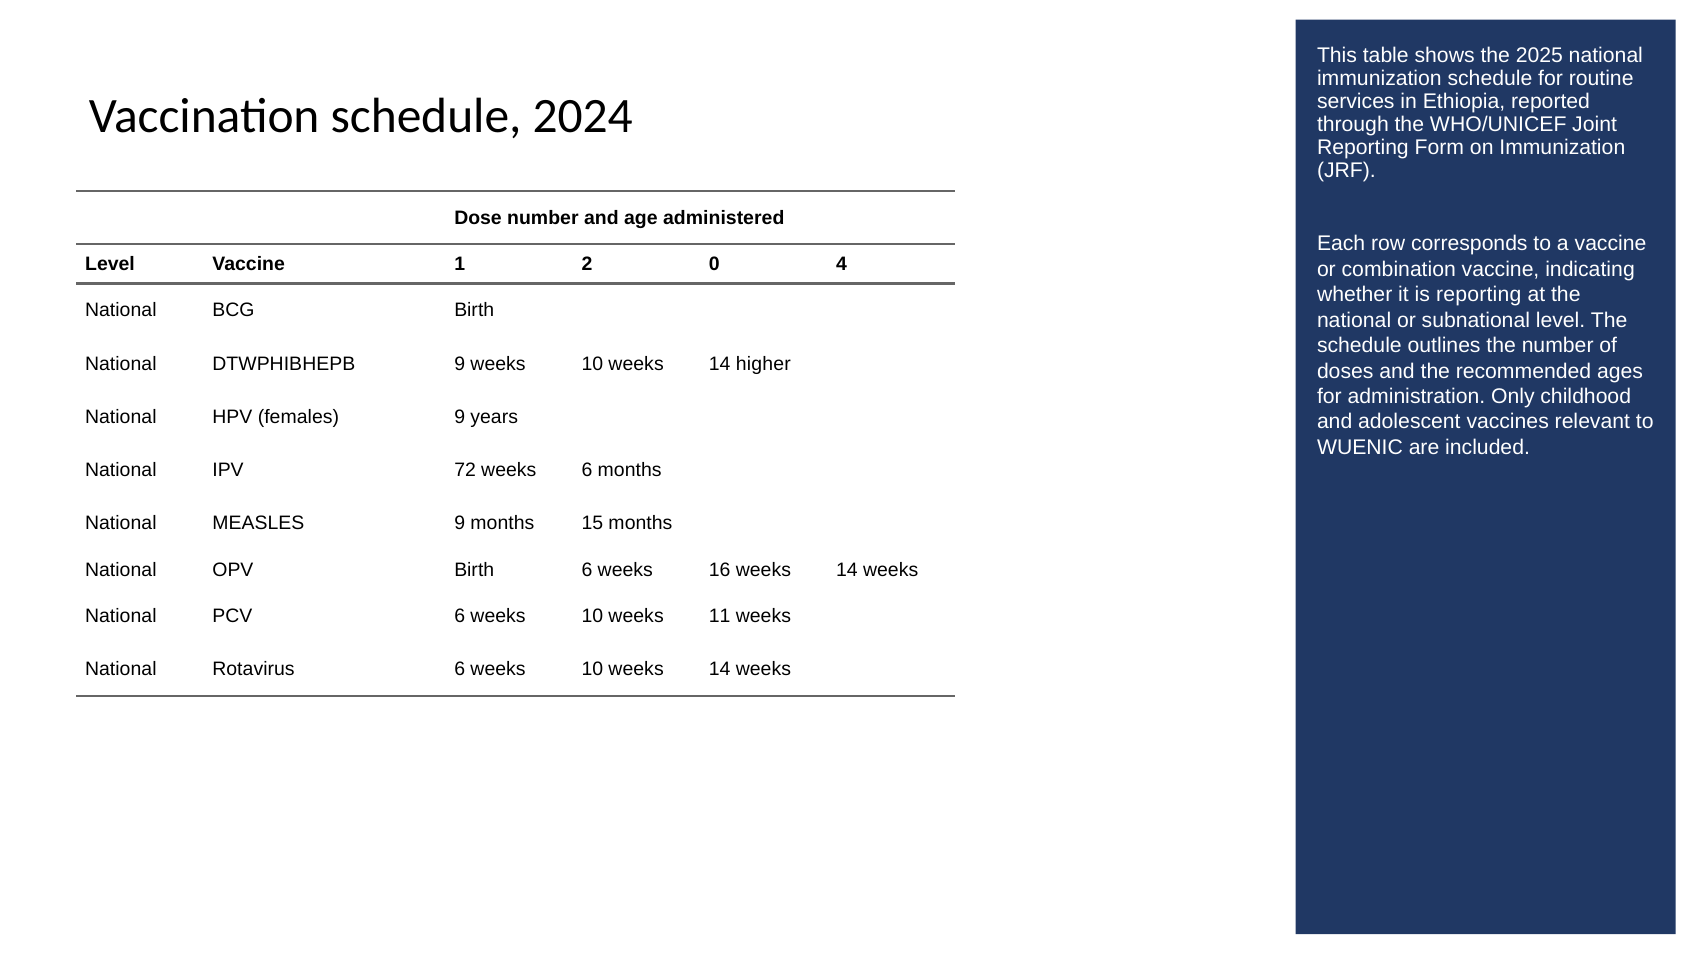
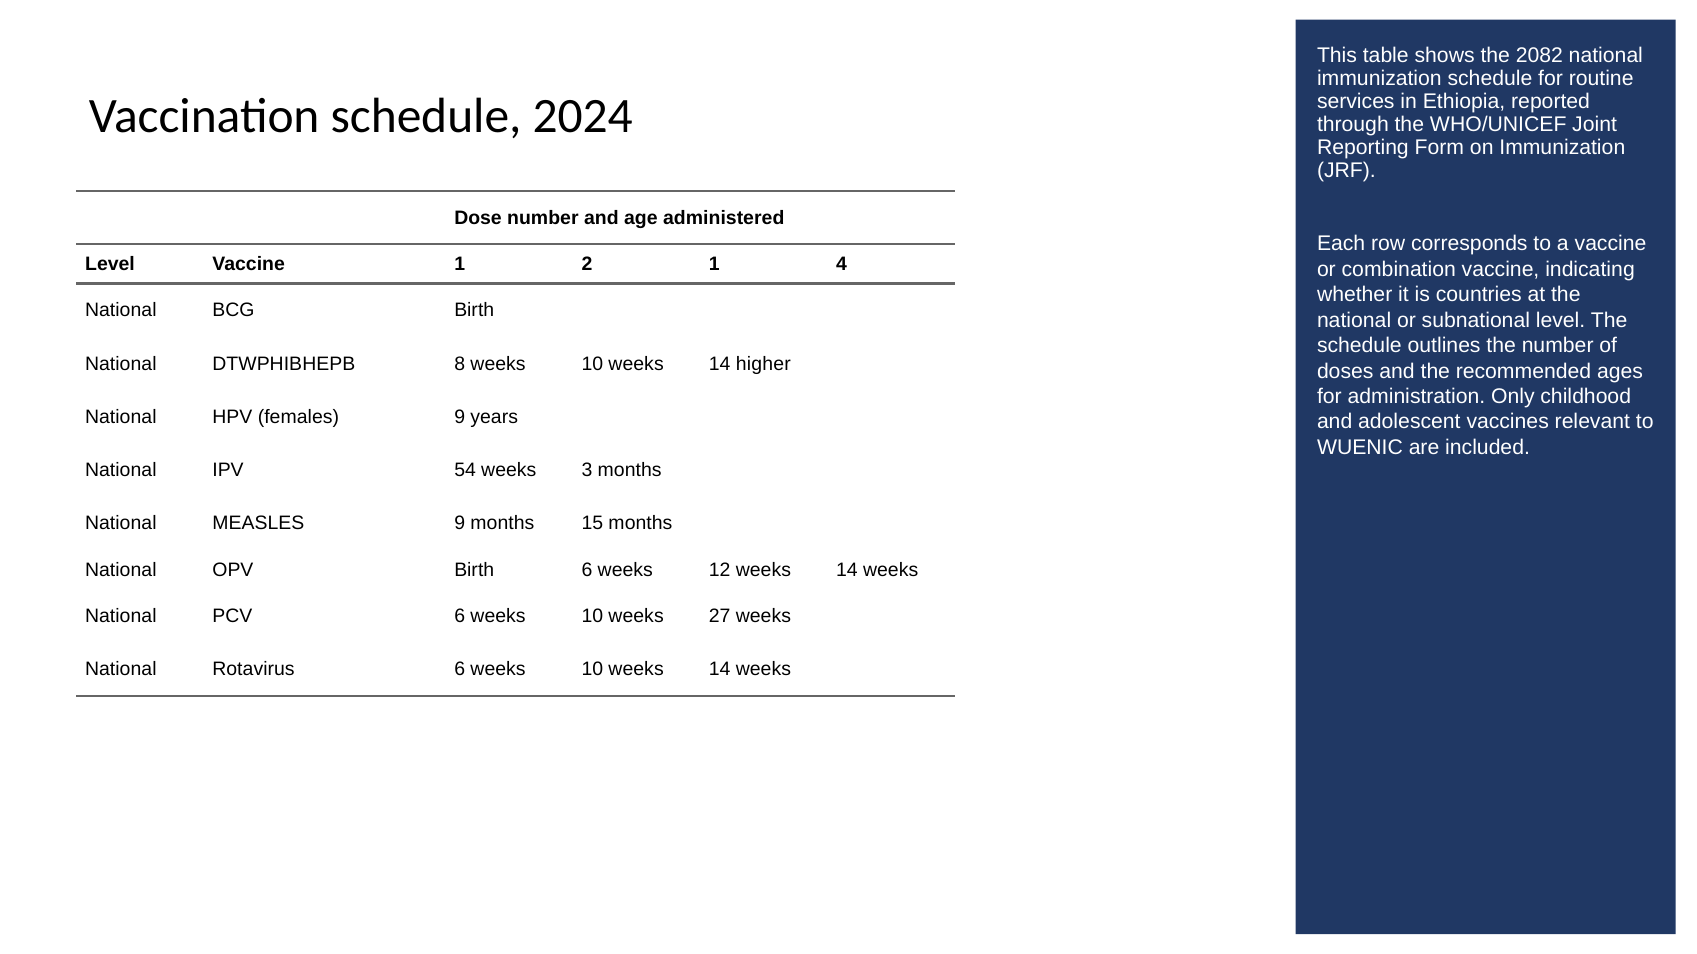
2025: 2025 -> 2082 (1539, 56)
2 0: 0 -> 1 (714, 264)
is reporting: reporting -> countries (1479, 295)
DTWPHIBHEPB 9: 9 -> 8 (460, 364)
72: 72 -> 54 (465, 471)
weeks 6: 6 -> 3 (587, 471)
16: 16 -> 12 (720, 570)
11: 11 -> 27 (720, 616)
